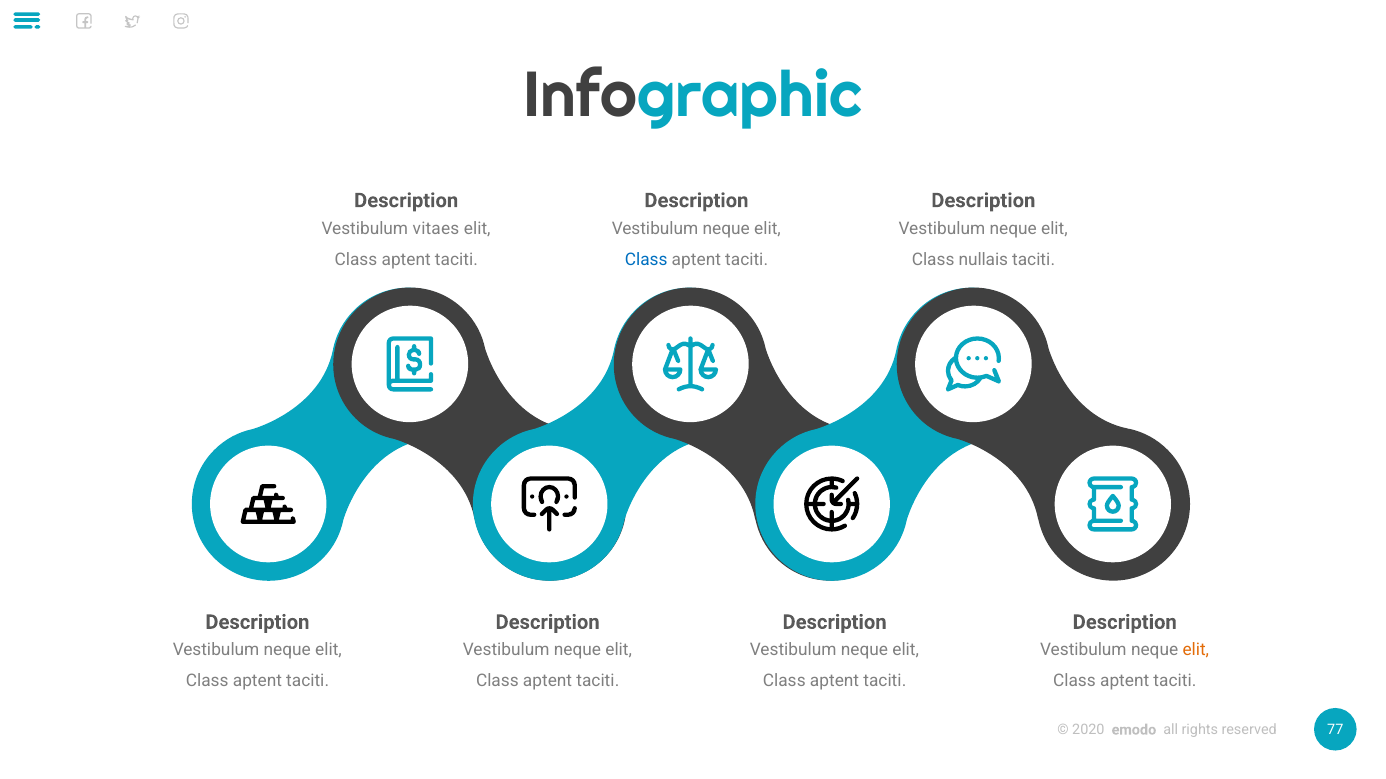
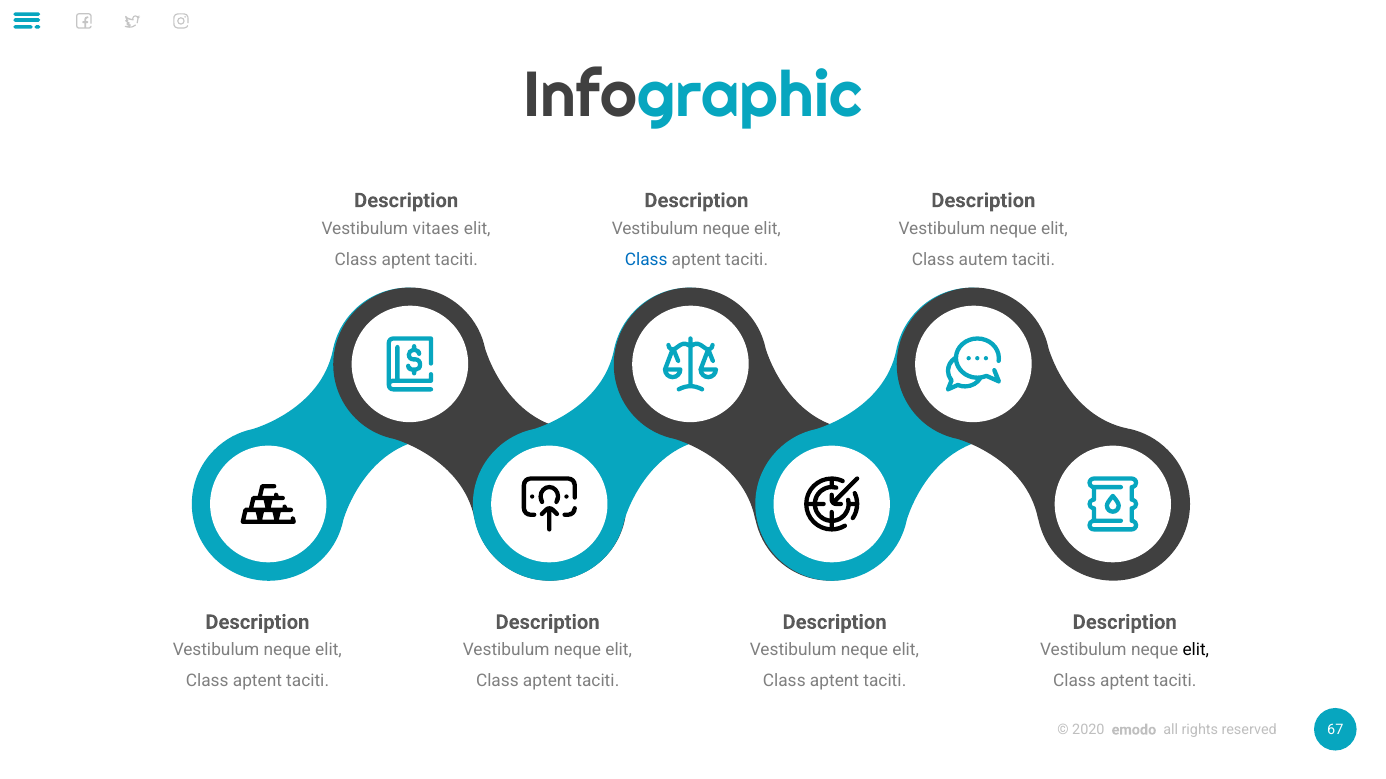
nullais: nullais -> autem (983, 260)
elit colour: orange -> black (1196, 651)
77: 77 -> 67 (1335, 731)
